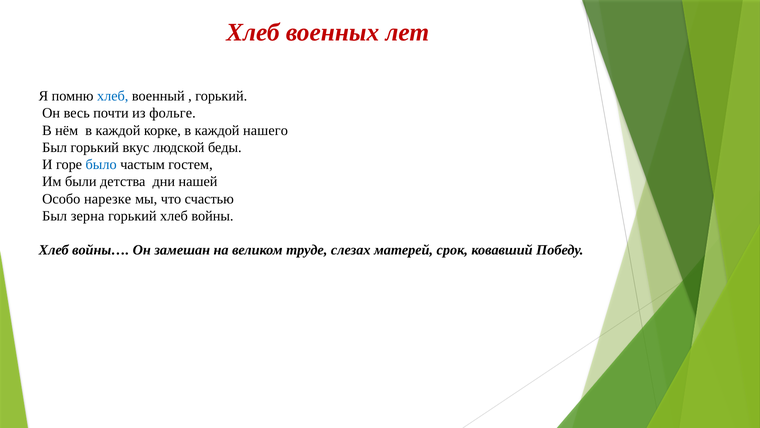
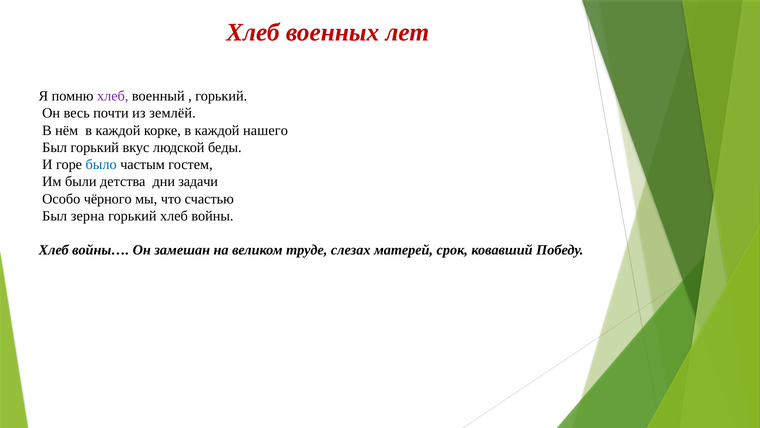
хлеб colour: blue -> purple (113, 96)
фольге: фольге -> землёй (173, 113)
нашей: нашей -> задачи (198, 181)
нарезке: нарезке -> чёрного (108, 199)
